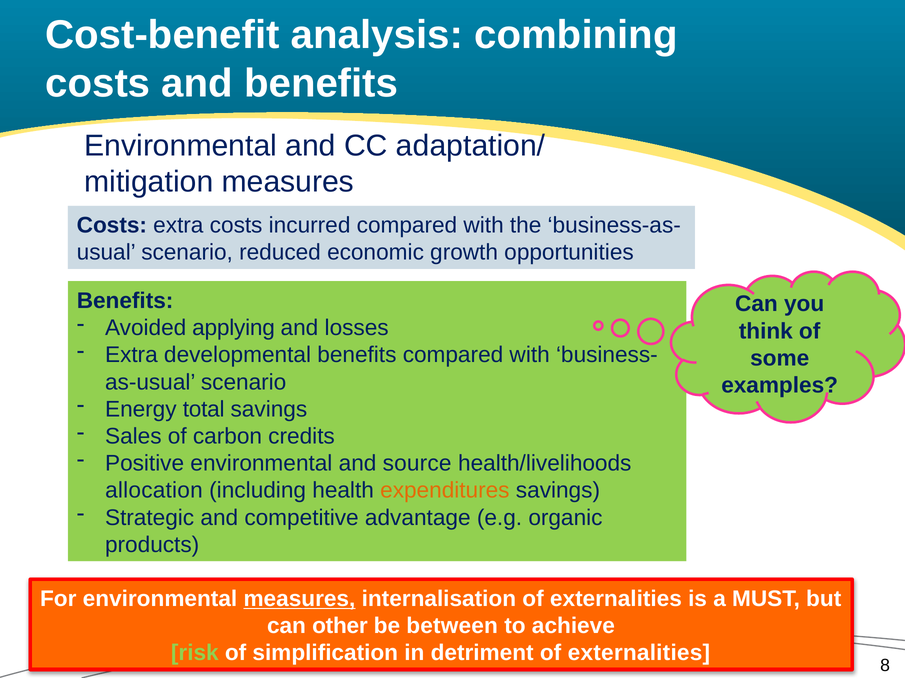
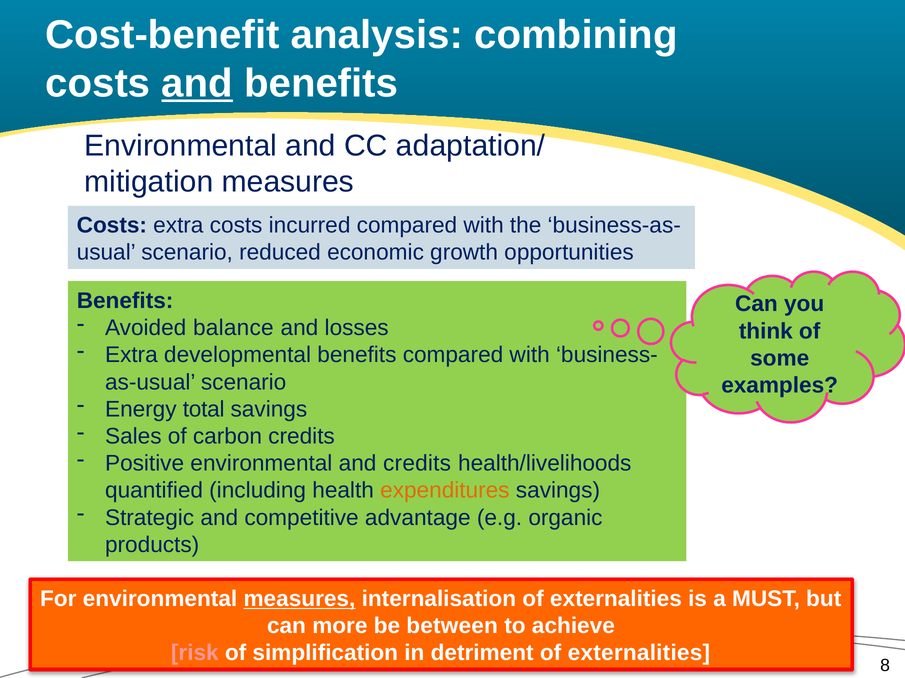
and underline: none -> present (197, 83)
applying: applying -> balance (233, 328)
and source: source -> credits (417, 464)
allocation: allocation -> quantified (154, 491)
other: other -> more (340, 627)
risk colour: light green -> pink (195, 654)
